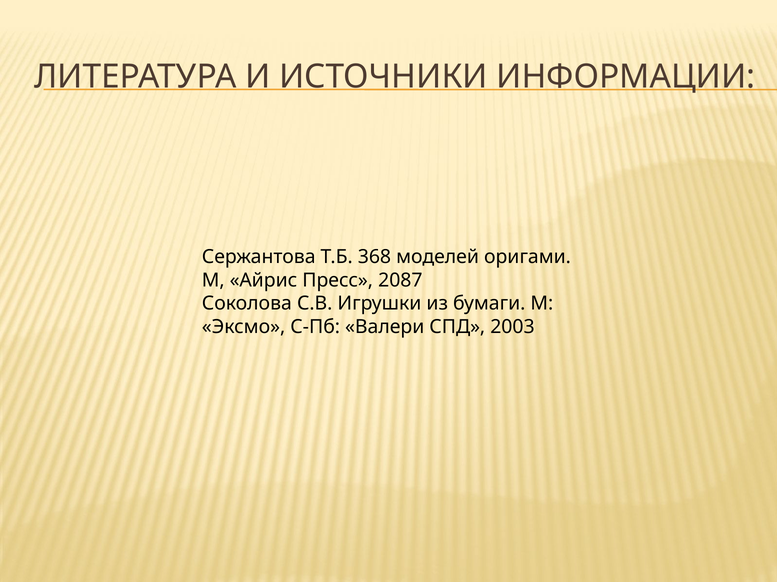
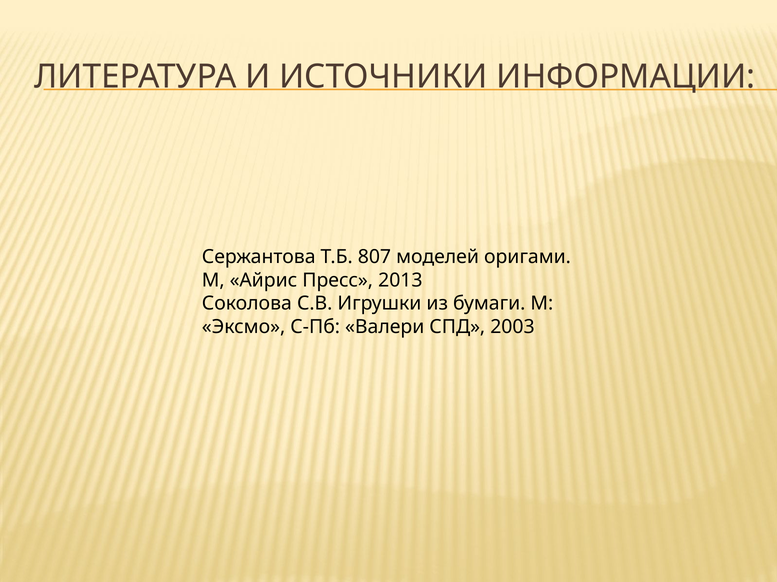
368: 368 -> 807 (374, 257)
2087: 2087 -> 2013 (400, 280)
